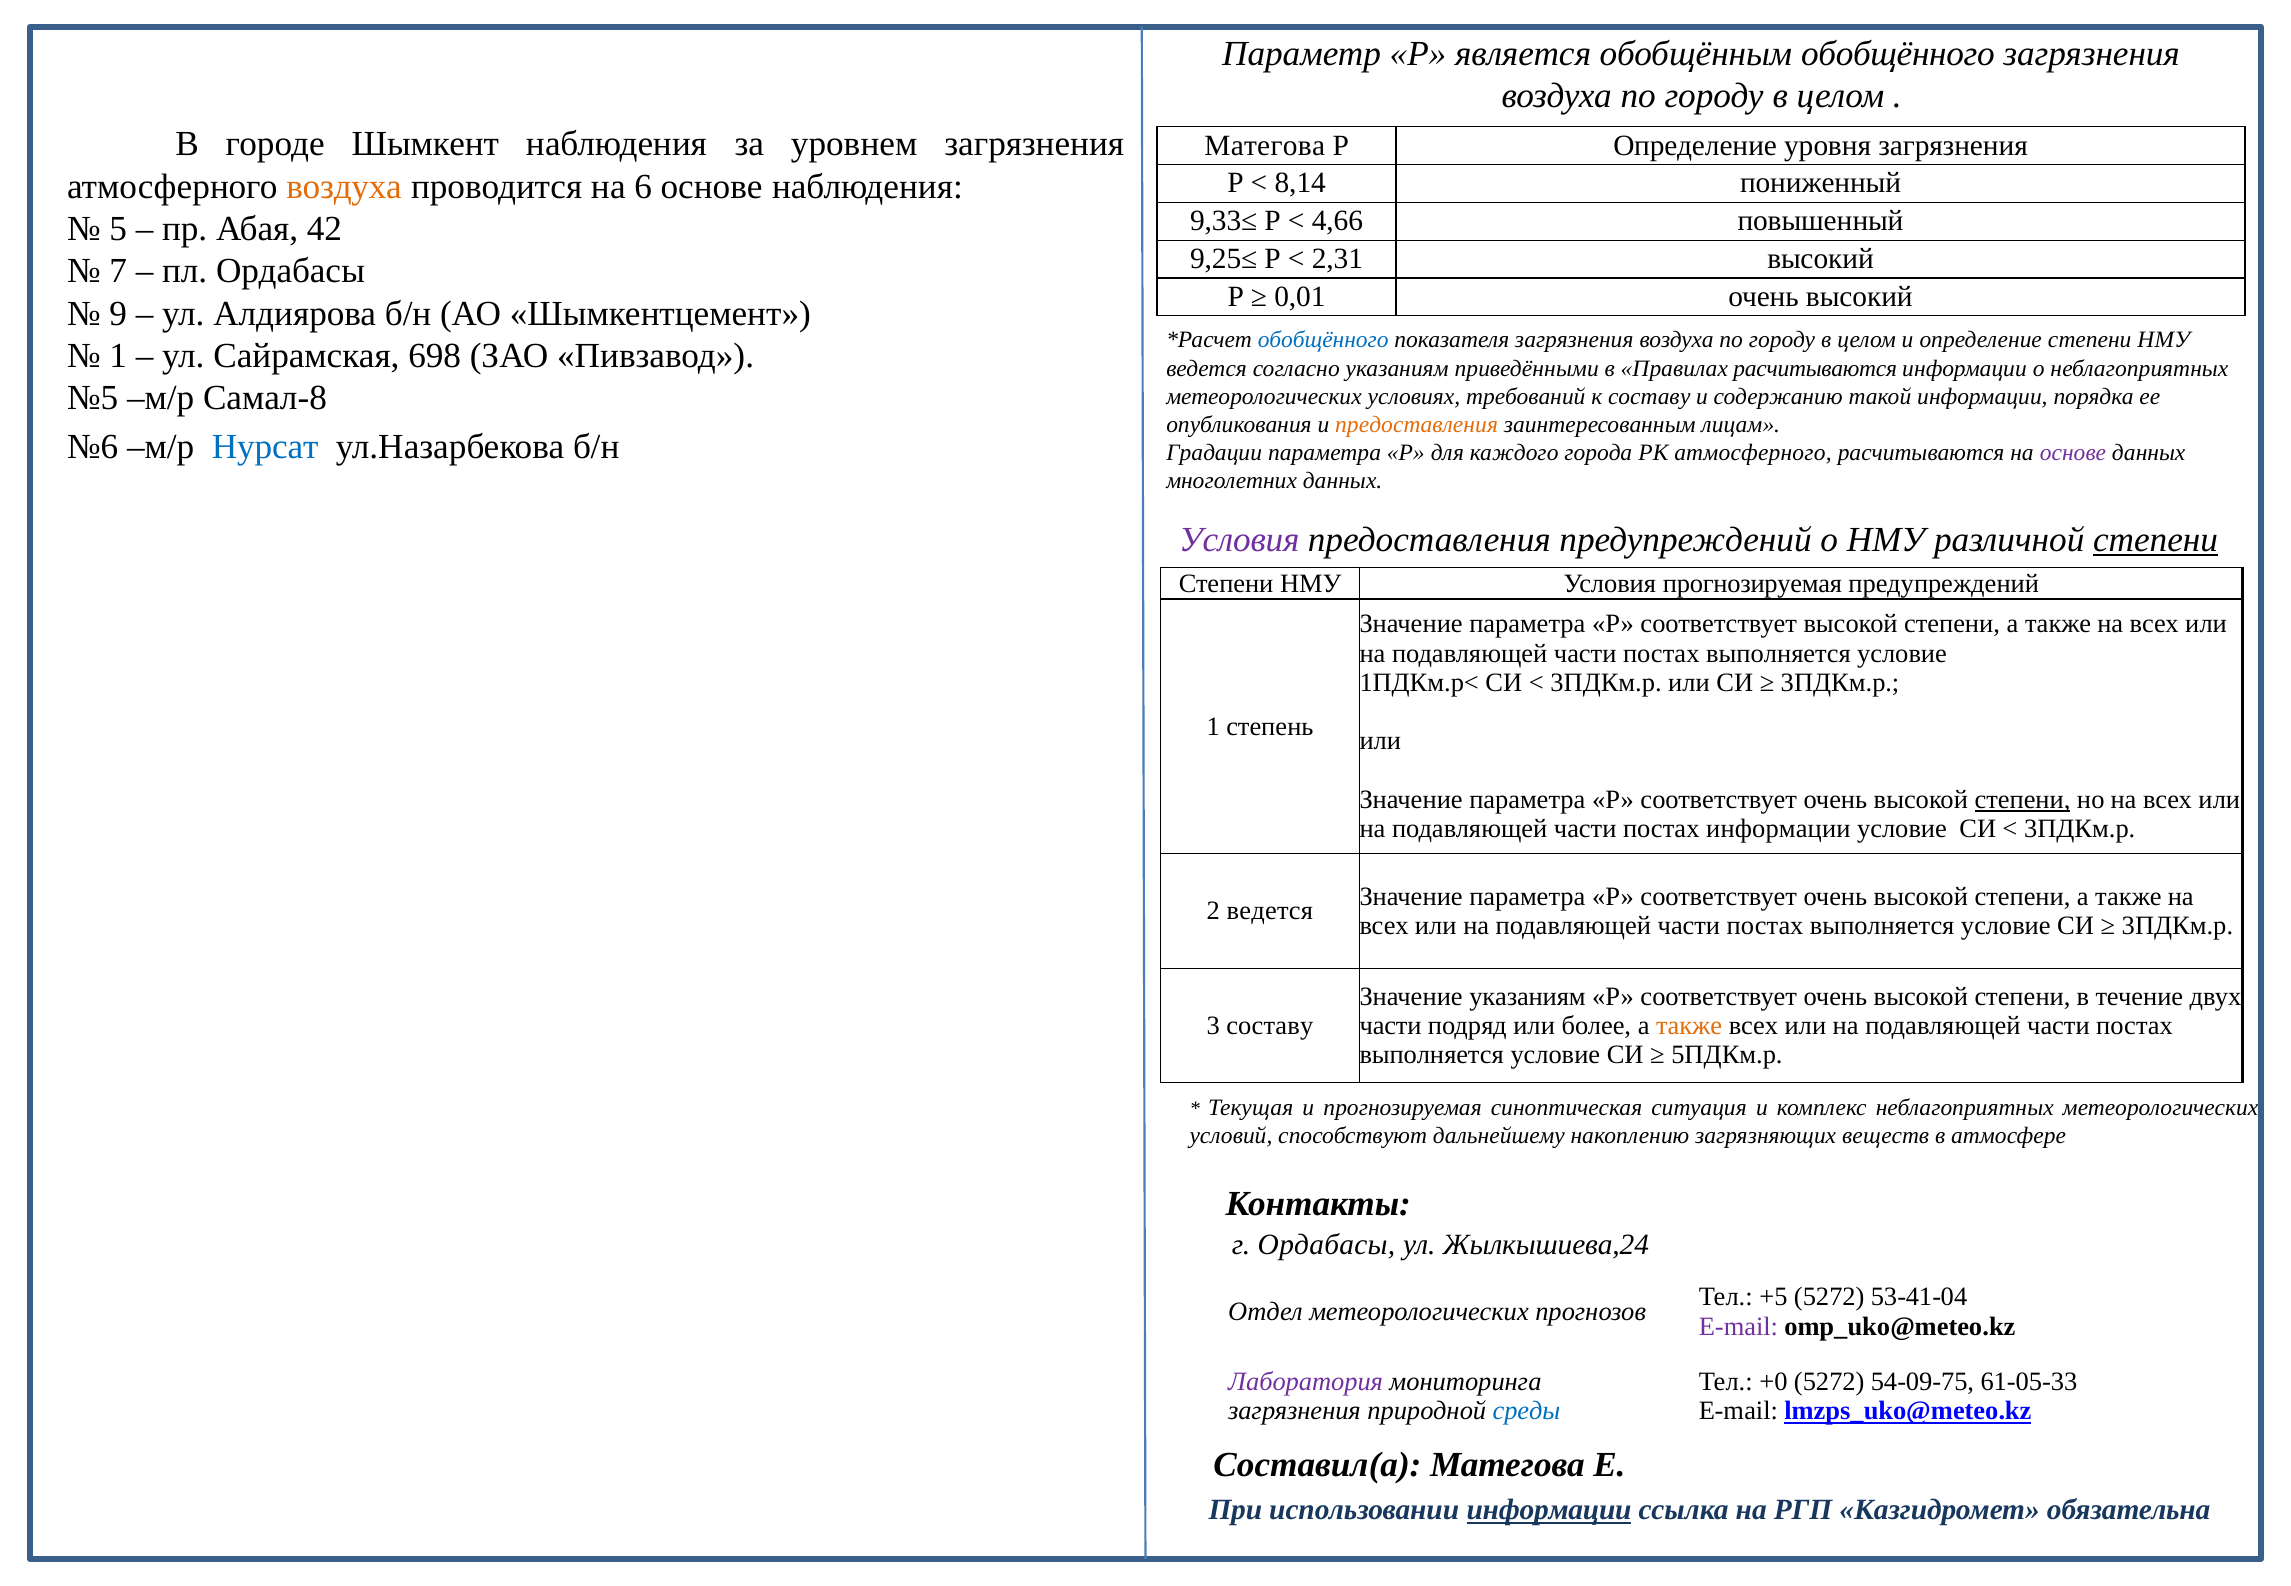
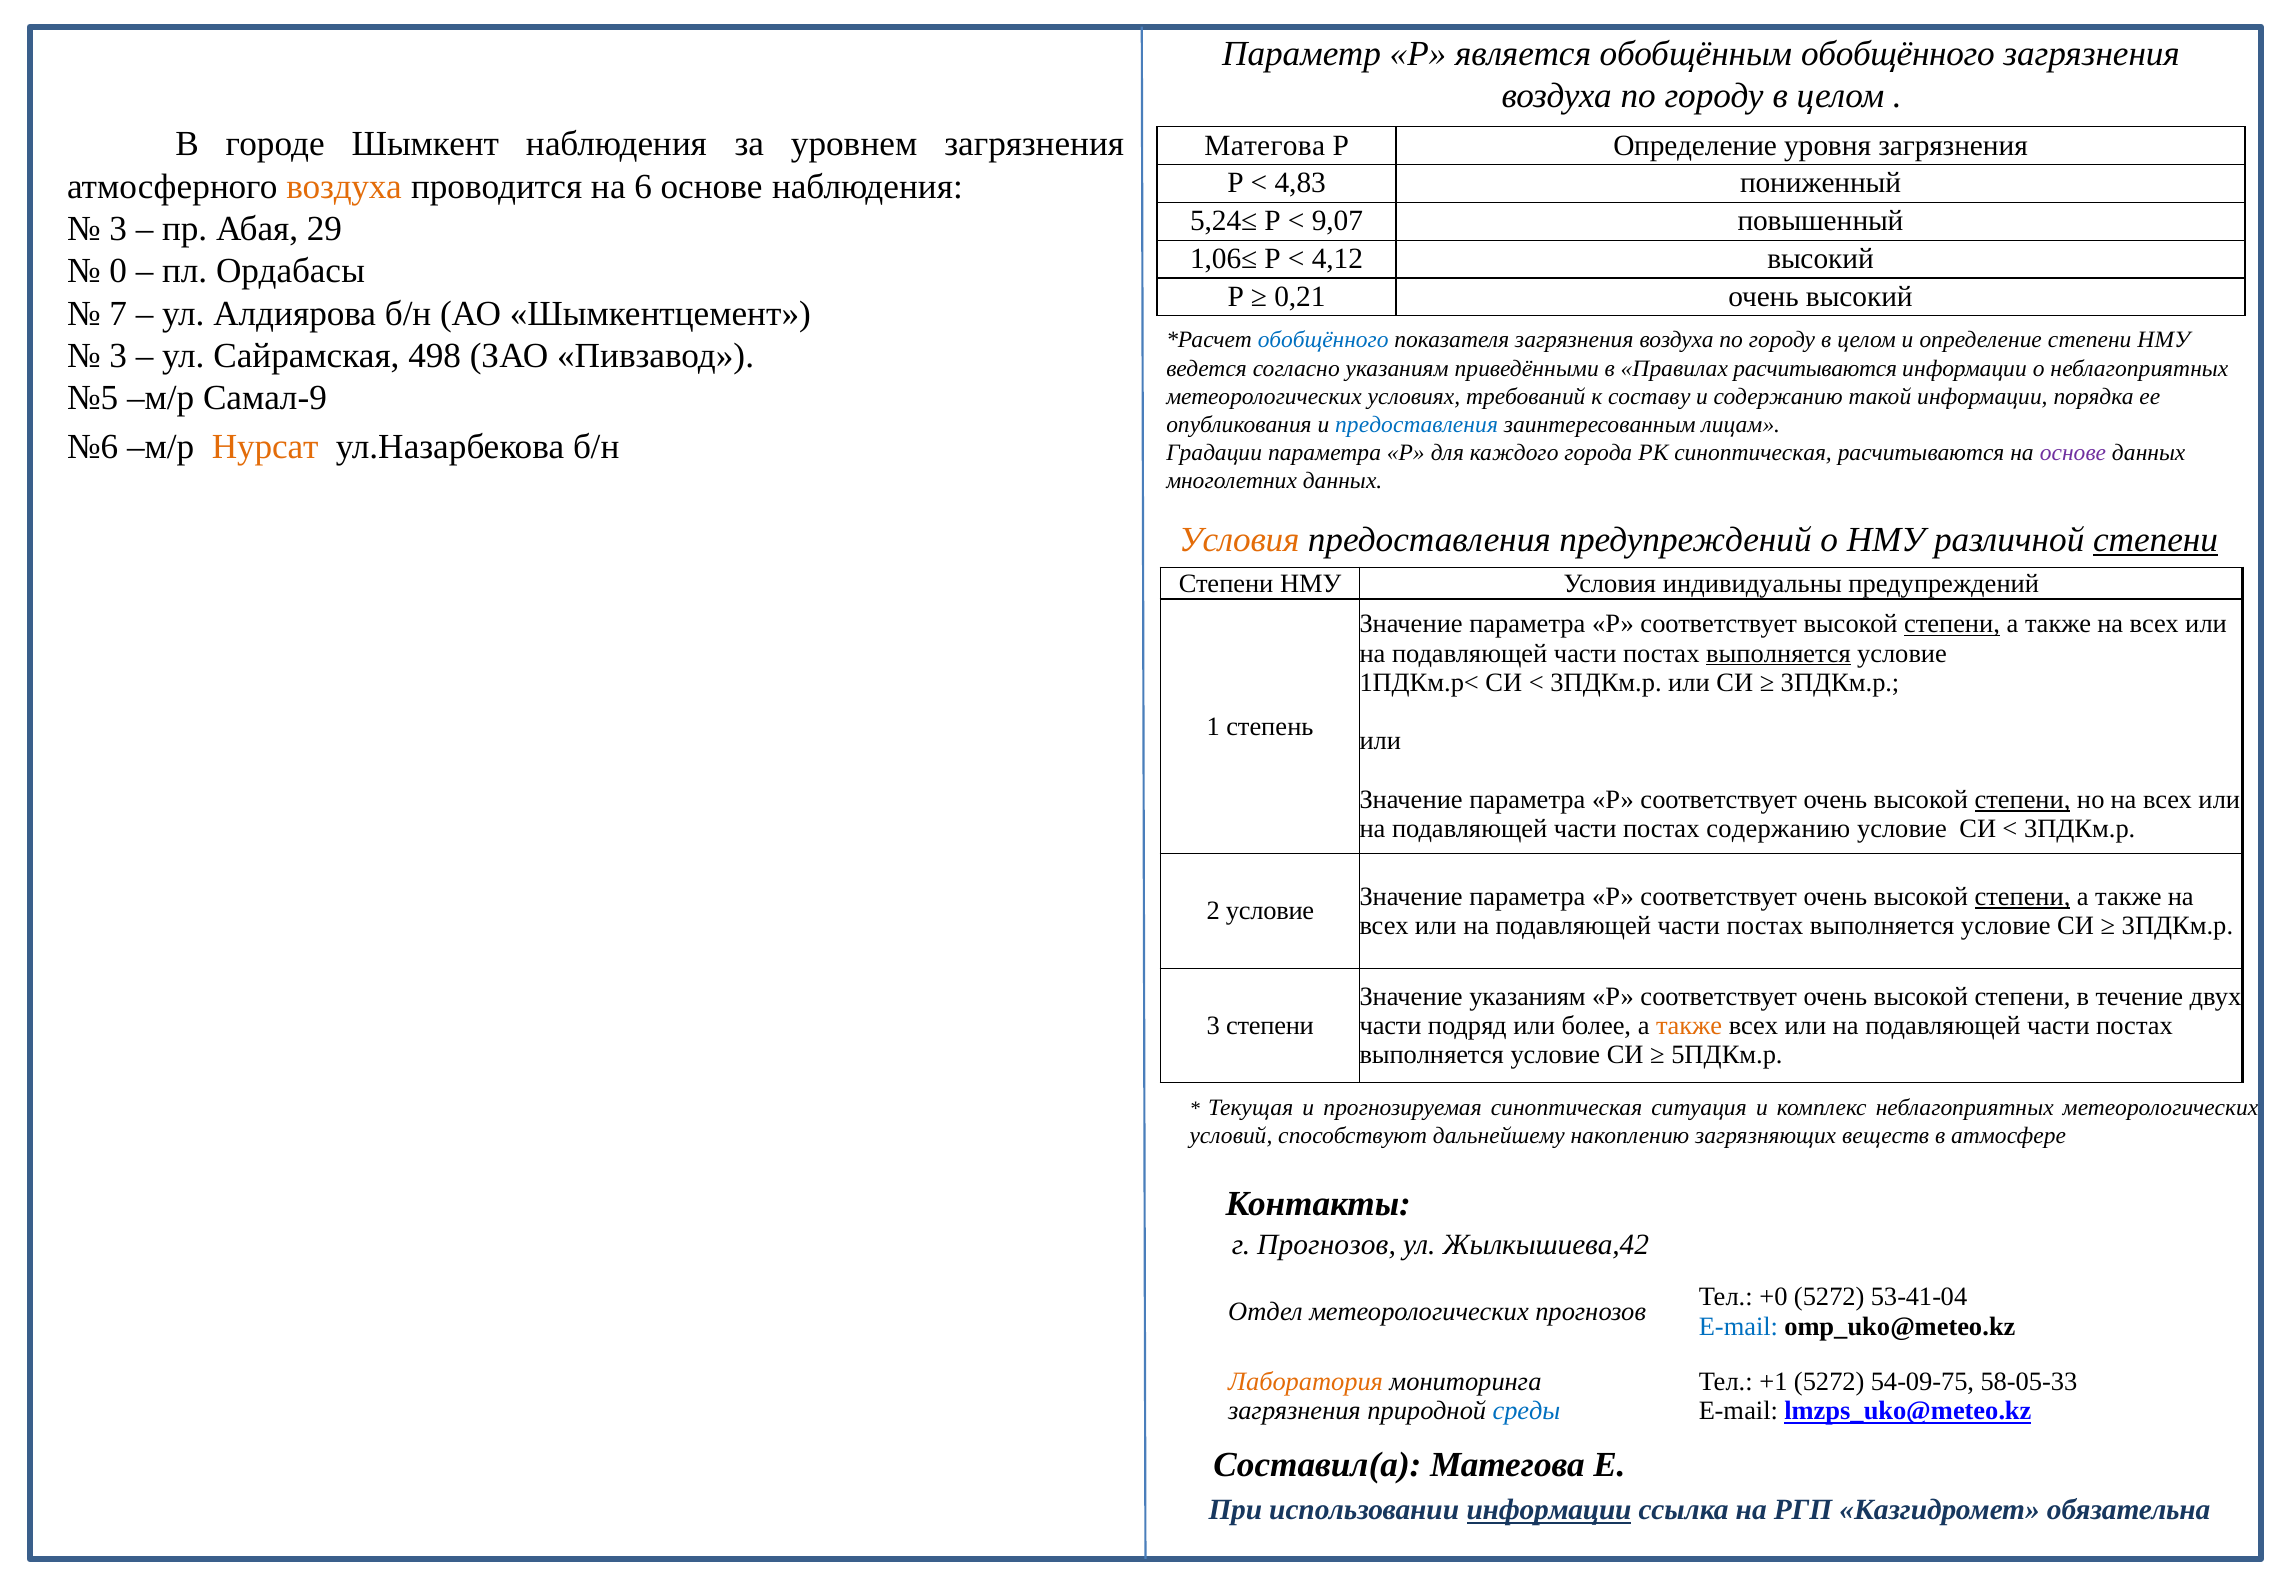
8,14: 8,14 -> 4,83 (1300, 183)
9,33≤: 9,33≤ -> 5,24≤ (1224, 221)
4,66: 4,66 -> 9,07 (1337, 221)
5: 5 -> 3 (118, 229)
42: 42 -> 29 (324, 229)
9,25≤: 9,25≤ -> 1,06≤ (1224, 259)
2,31: 2,31 -> 4,12 (1337, 259)
7: 7 -> 0 (118, 271)
0,01: 0,01 -> 0,21 (1300, 297)
9: 9 -> 7 (118, 313)
1: 1 -> 3 (118, 356)
698: 698 -> 498 (435, 356)
Самал-8: Самал-8 -> Самал-9 (265, 398)
предоставления colour: orange -> blue (1417, 425)
Нурсат colour: blue -> orange (265, 447)
РК атмосферного: атмосферного -> синоптическая (1753, 453)
Условия colour: purple -> orange (1239, 540)
Условия прогнозируемая: прогнозируемая -> индивидуальны (1752, 583)
степени underline: none -> present (1952, 624)
выполняется underline: none -> present (1778, 653)
постах информации: информации -> содержанию (1778, 829)
степени underline: none -> present (2023, 897)
2 ведется: ведется -> условие (1270, 911)
3 составу: составу -> степени (1270, 1026)
г Ордабасы: Ордабасы -> Прогнозов (1327, 1245)
Жылкышиева,24: Жылкышиева,24 -> Жылкышиева,42 (1546, 1245)
+5: +5 -> +0 (1773, 1297)
E-mail colour: purple -> blue (1738, 1326)
Лаборатория colour: purple -> orange (1306, 1382)
+0: +0 -> +1 (1773, 1382)
61-05-33: 61-05-33 -> 58-05-33 (2029, 1382)
